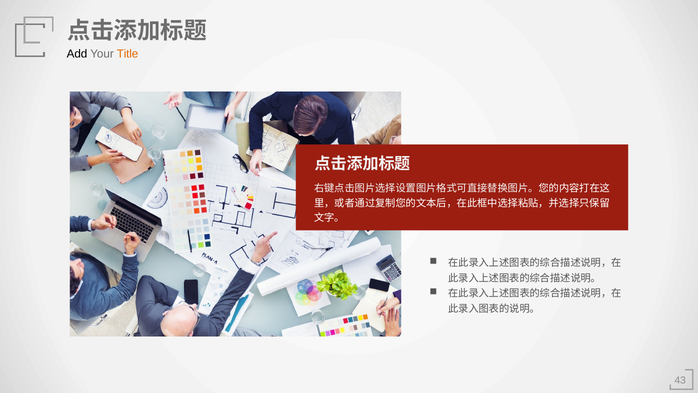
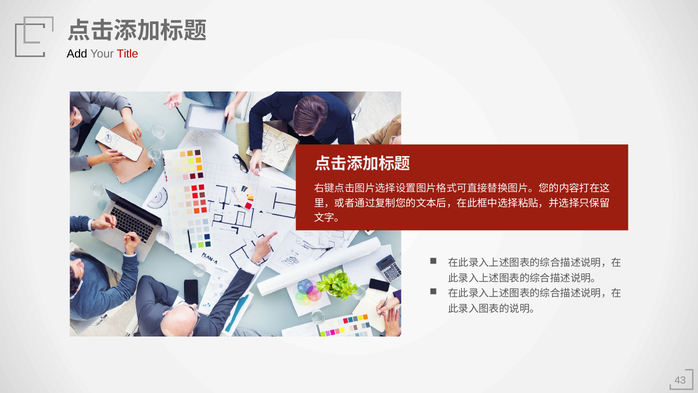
Title colour: orange -> red (128, 54)
